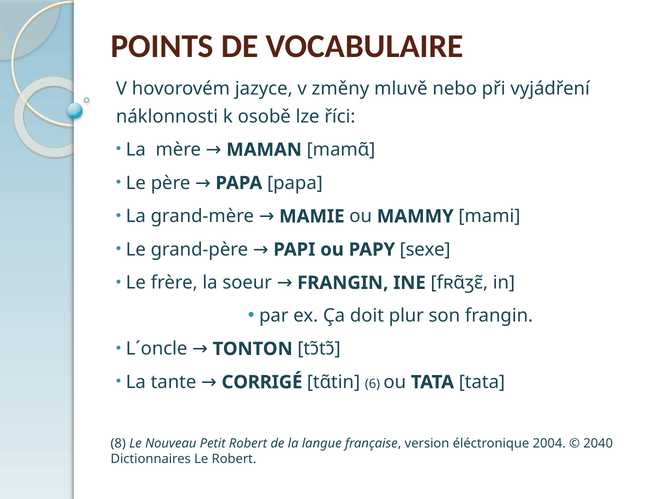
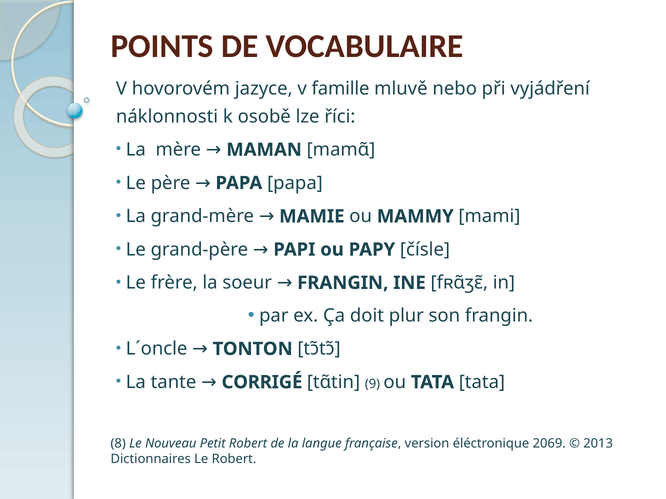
změny: změny -> famille (341, 89)
sexe: sexe -> čísle (425, 250)
6: 6 -> 9 (372, 384)
2004: 2004 -> 2069 (549, 444)
2040: 2040 -> 2013 (598, 444)
